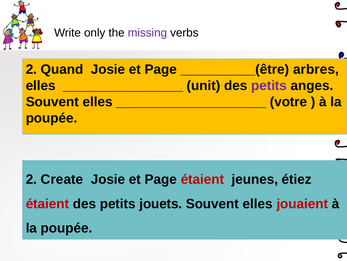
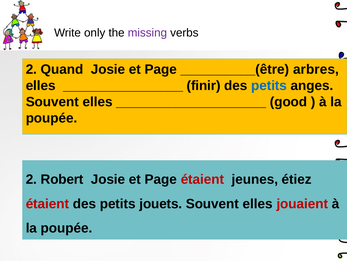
unit: unit -> finir (204, 85)
petits colour: purple -> blue (269, 85)
votre: votre -> good (289, 102)
Create: Create -> Robert (62, 179)
